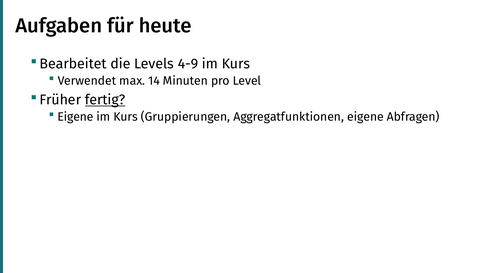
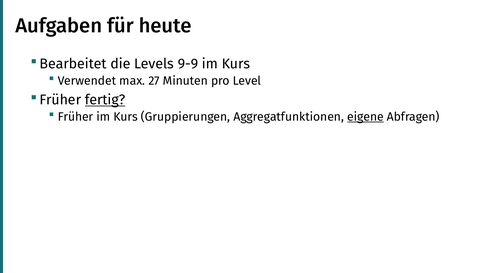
4-9: 4-9 -> 9-9 (188, 64)
14: 14 -> 27 (154, 81)
Eigene: Eigene -> Früher (76, 117)
eigene underline: none -> present (365, 117)
